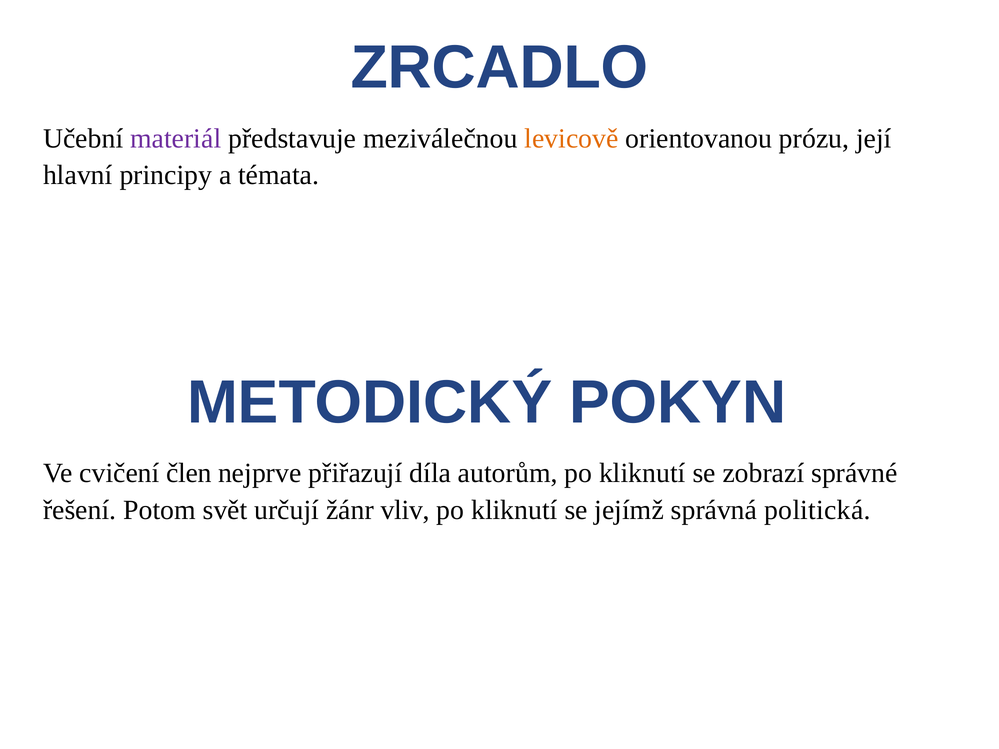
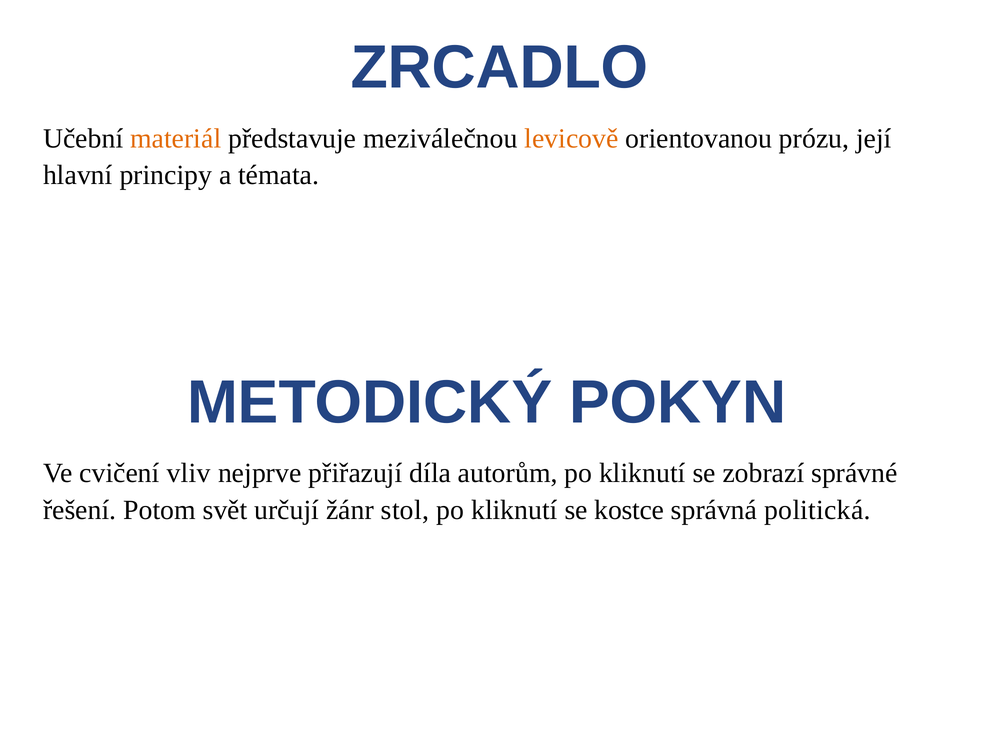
materiál colour: purple -> orange (176, 138)
člen: člen -> vliv (189, 473)
vliv: vliv -> stol (405, 510)
jejímž: jejímž -> kostce (629, 510)
